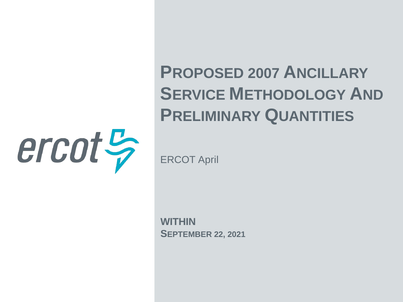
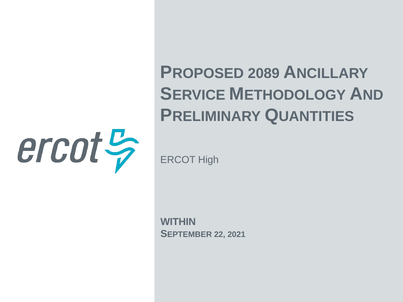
2007: 2007 -> 2089 (264, 74)
April: April -> High (208, 160)
